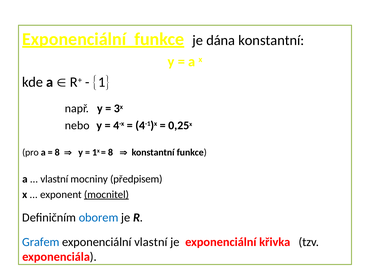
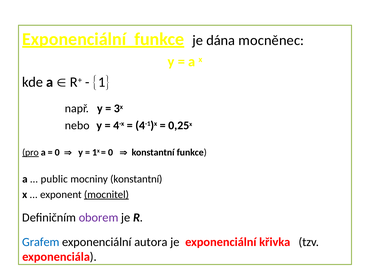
dána konstantní: konstantní -> mocněnec (271, 40)
pro underline: none -> present (30, 152)
8: 8 -> 0 (57, 152)
8: 8 -> 0 (110, 152)
vlastní: vlastní -> public (54, 179)
mocniny předpisem: předpisem -> konstantní (136, 179)
oborem colour: blue -> purple (99, 217)
exponenciální vlastní: vlastní -> autora (151, 242)
